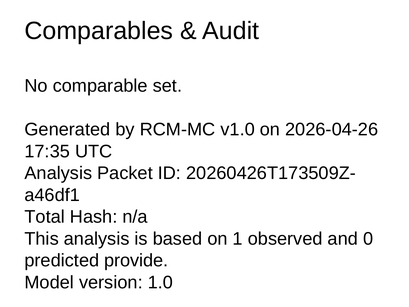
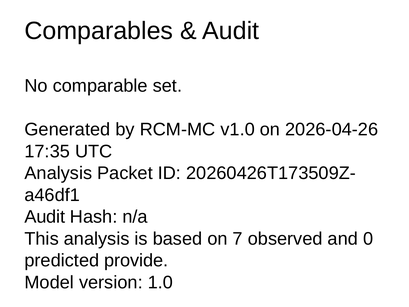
Total: Total -> Audit (45, 217)
1: 1 -> 7 (238, 238)
